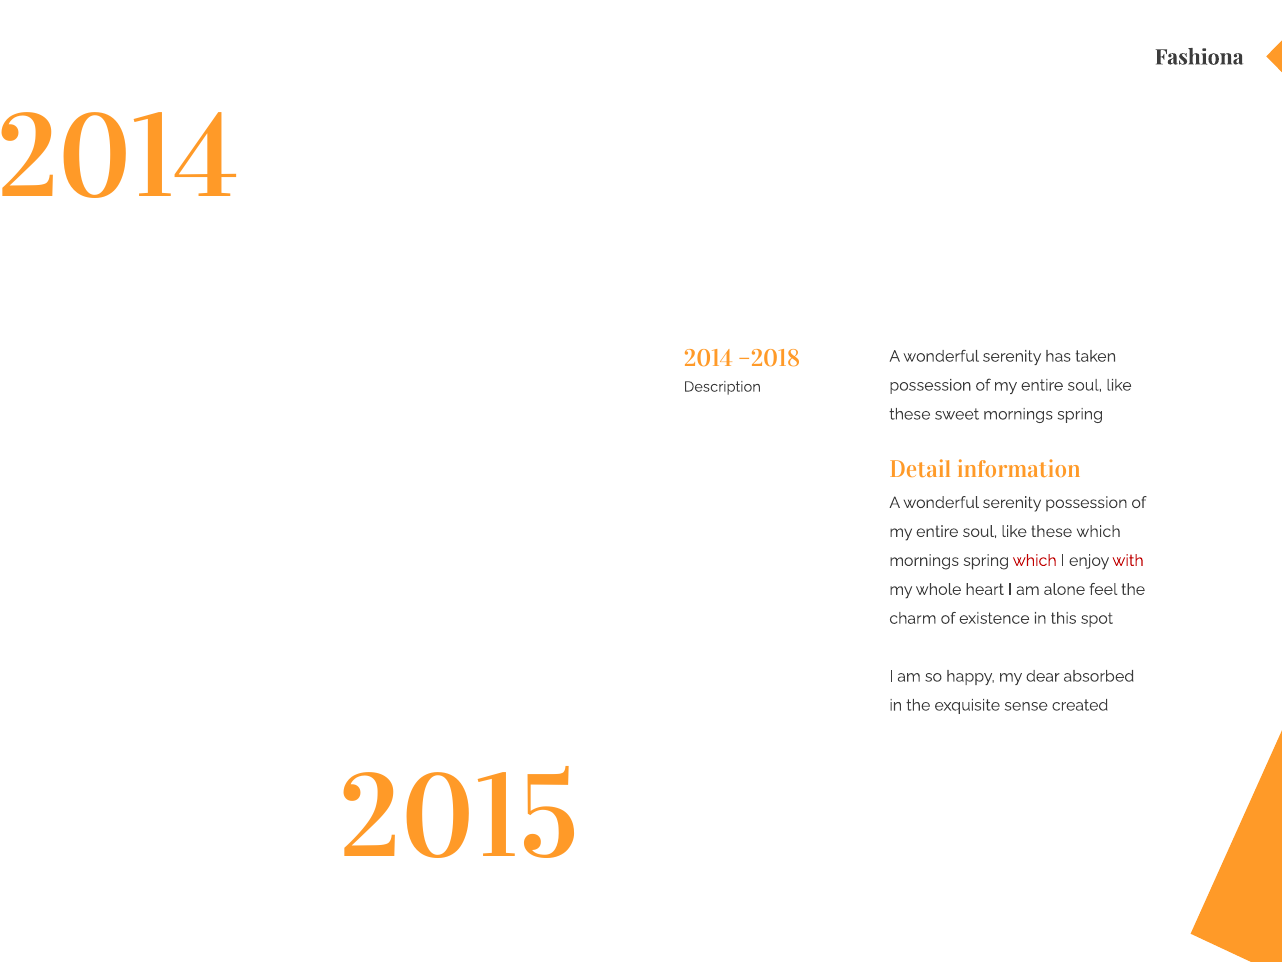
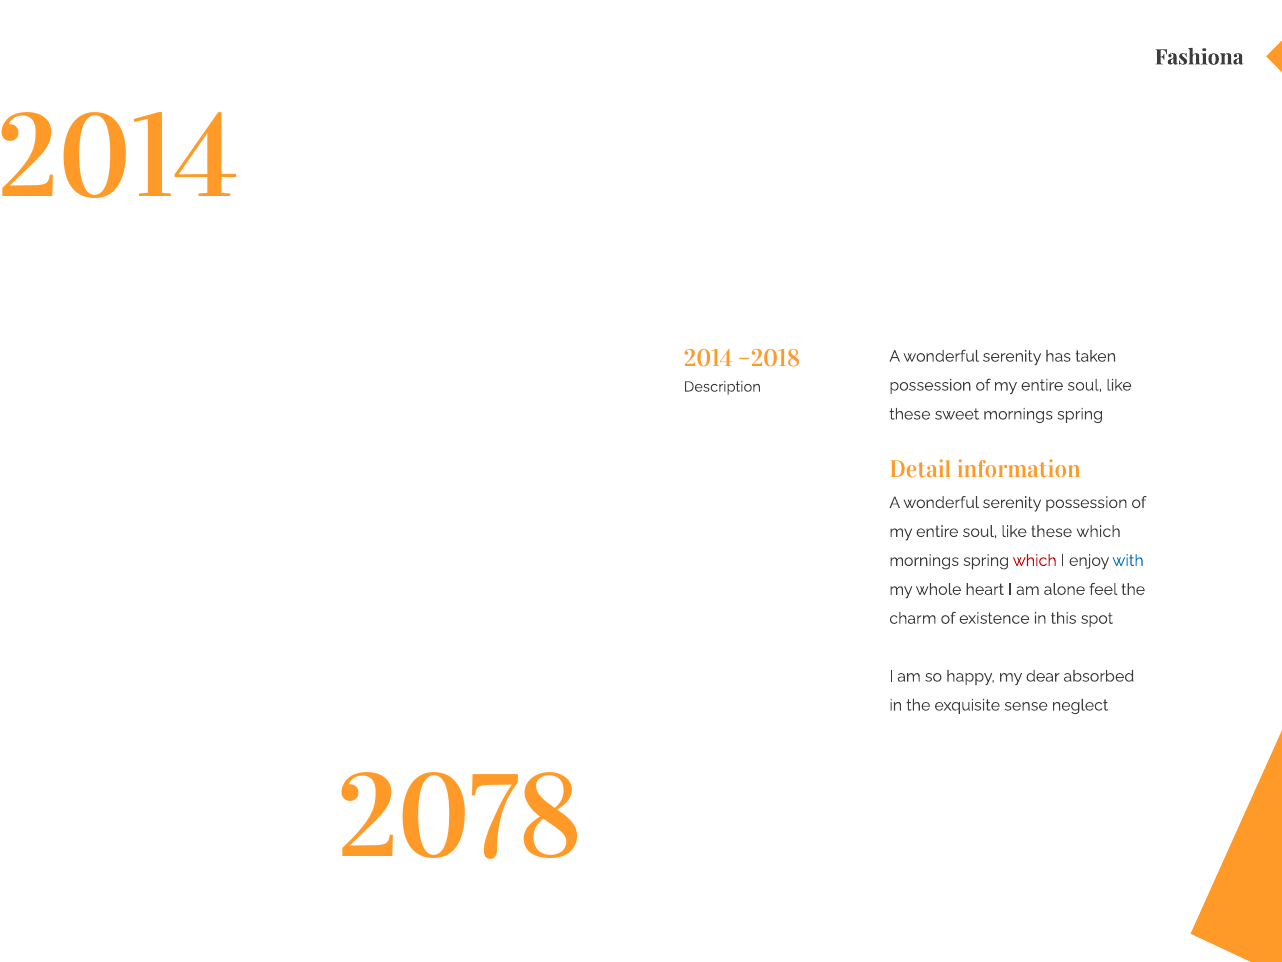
with colour: red -> blue (1128, 560)
created: created -> neglect (1080, 705)
2015: 2015 -> 2078 (460, 817)
